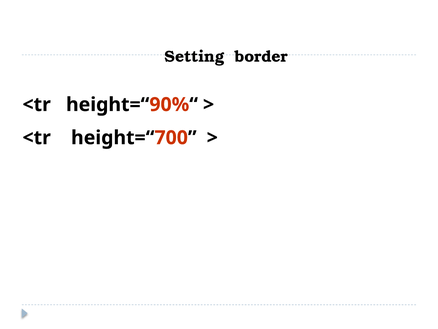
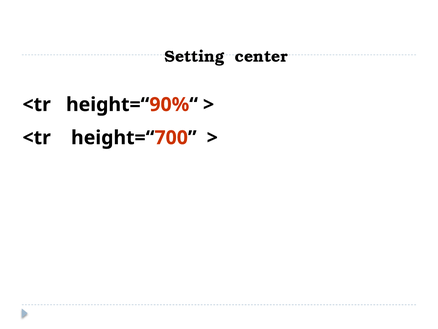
border: border -> center (261, 57)
